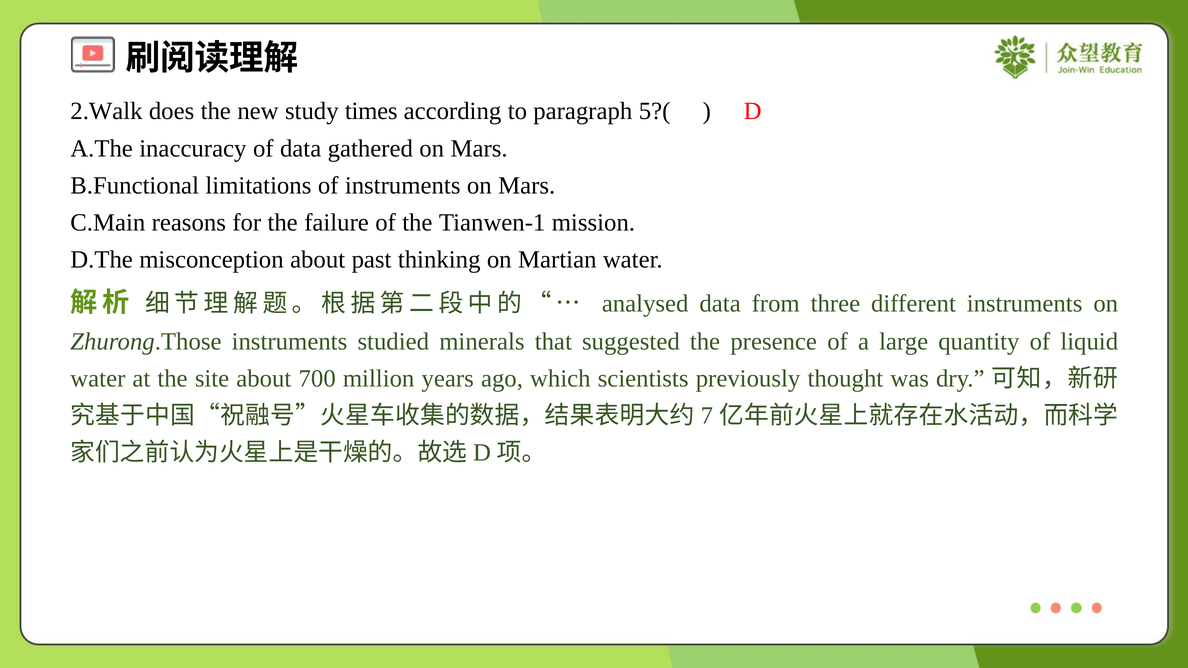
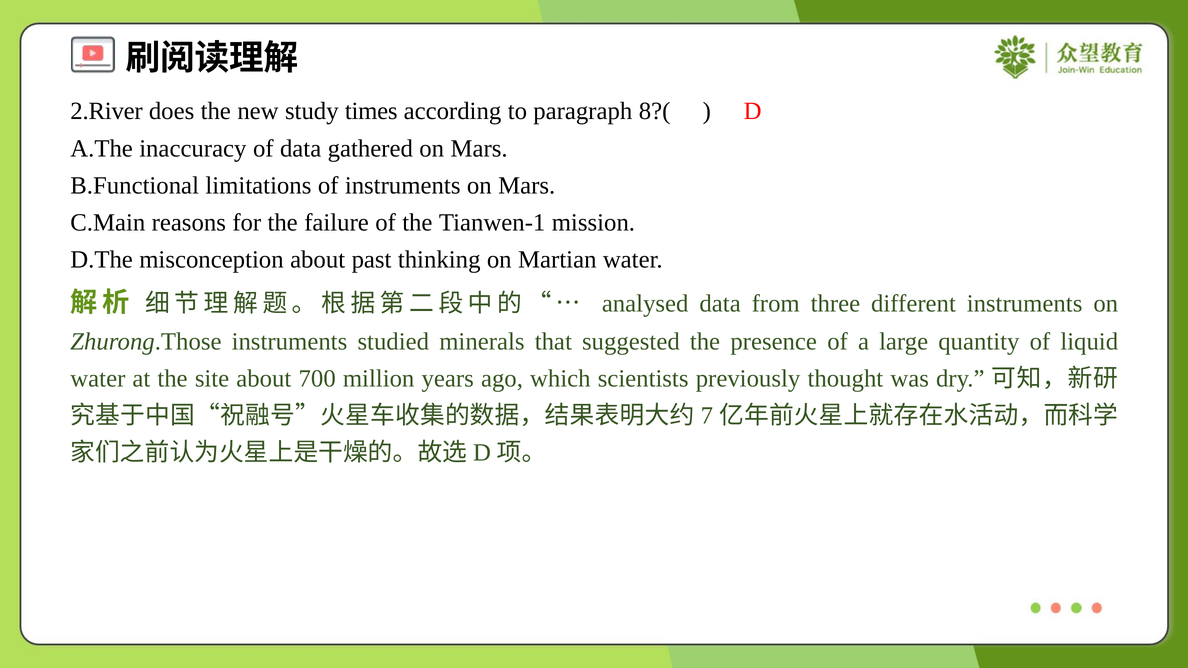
2.Walk: 2.Walk -> 2.River (107, 111)
5?(: 5?( -> 8?( (655, 111)
